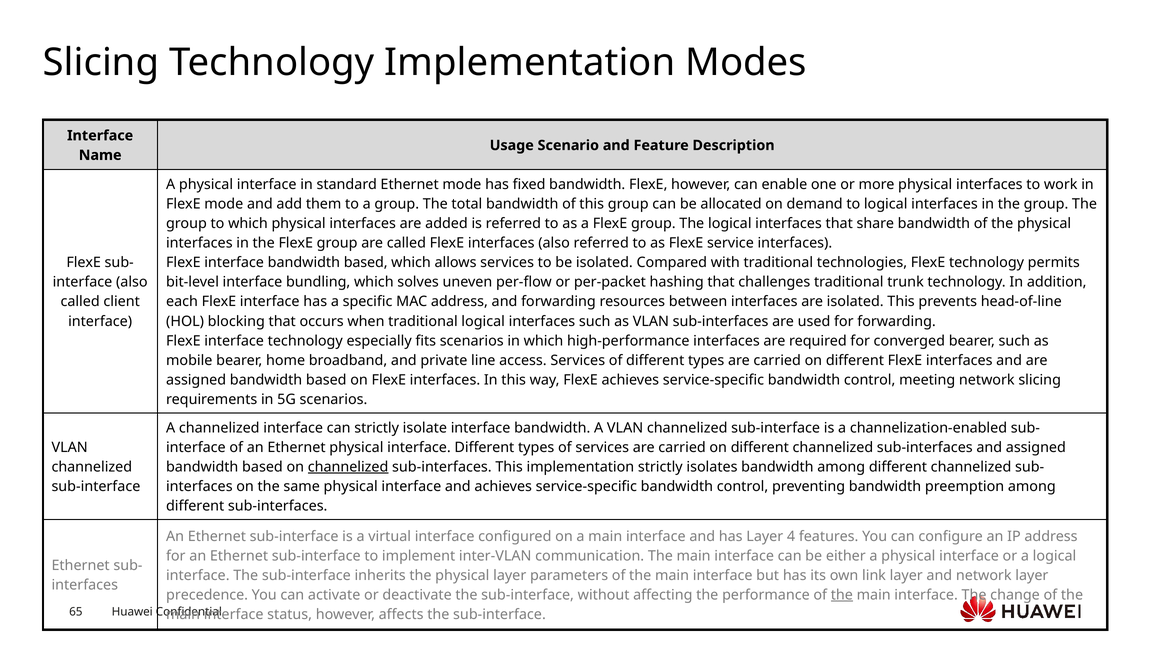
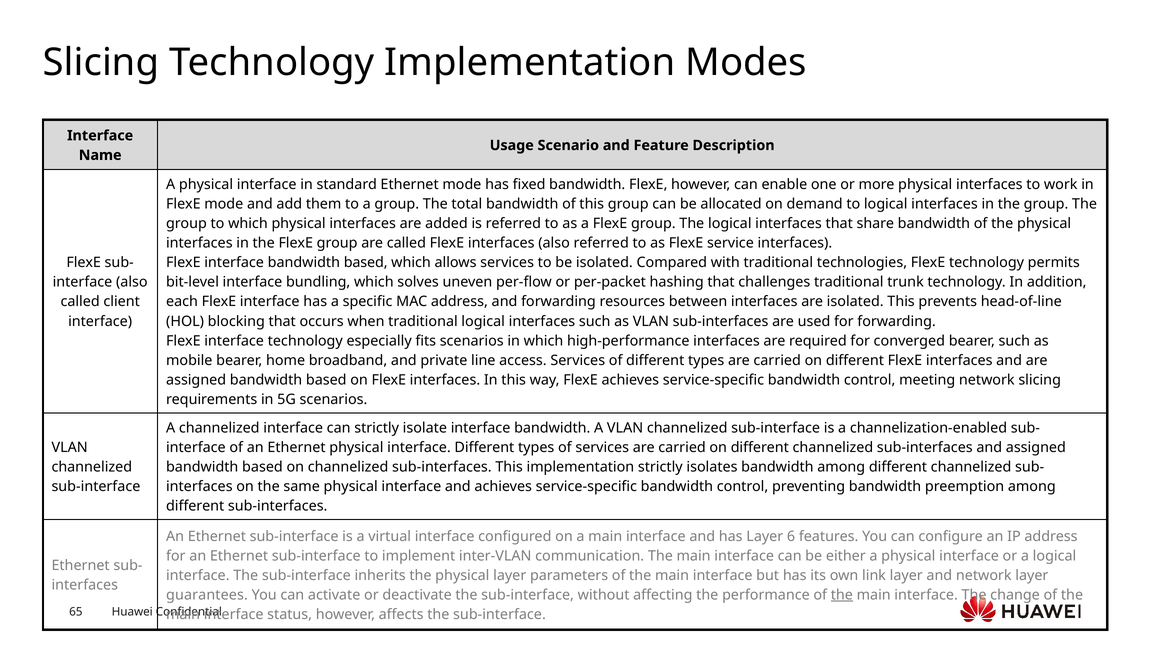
channelized underline: present -> none (348, 466)
4: 4 -> 6 (791, 536)
precedence: precedence -> guarantees (207, 594)
